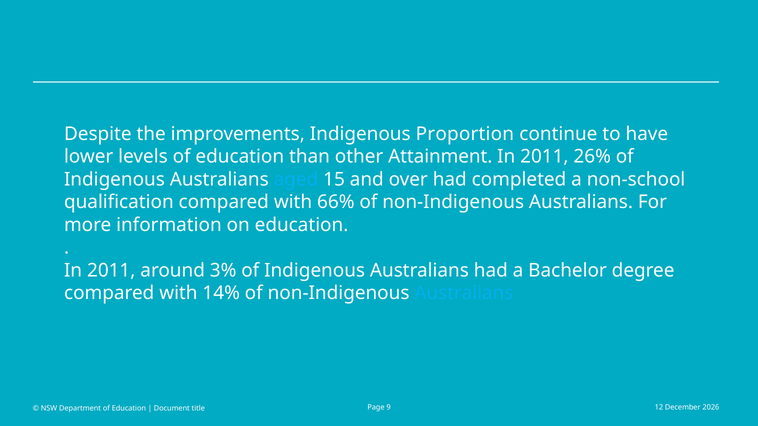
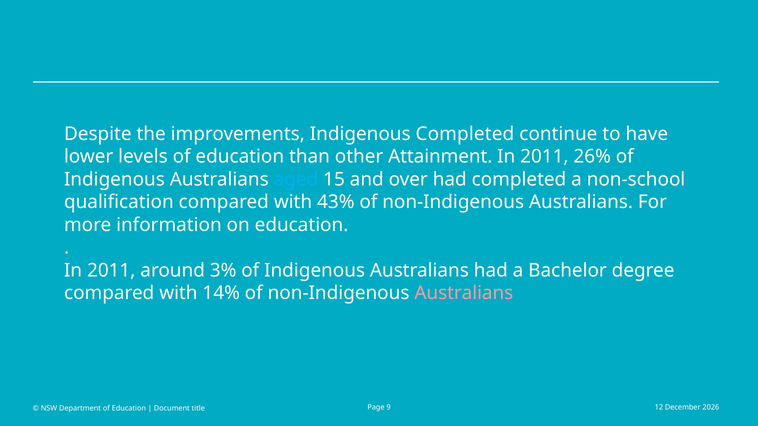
Indigenous Proportion: Proportion -> Completed (465, 134)
66%: 66% -> 43% (336, 202)
Australians colour: light blue -> pink (464, 293)
